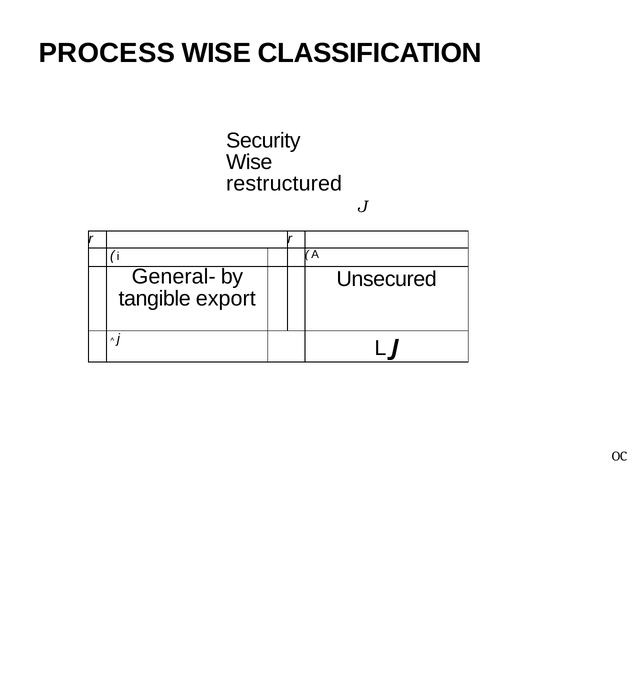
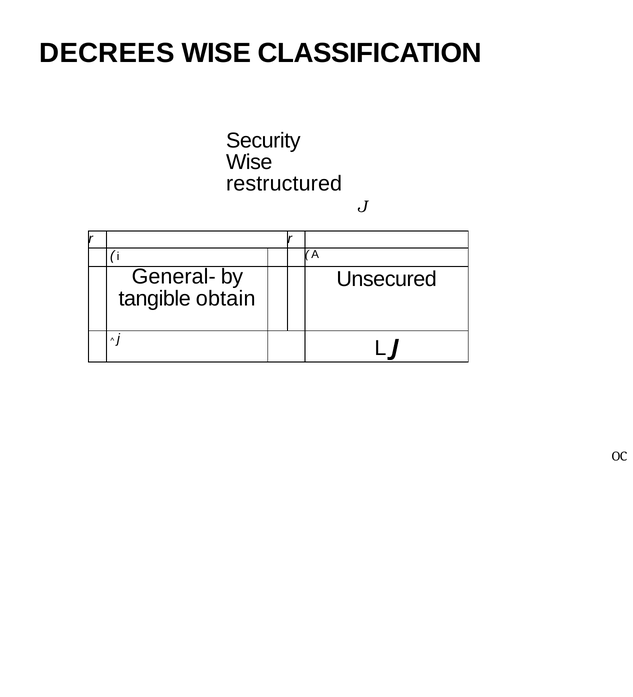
PROCESS: PROCESS -> DECREES (107, 53)
export: export -> obtain (226, 299)
